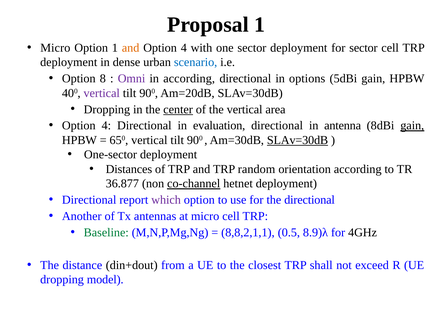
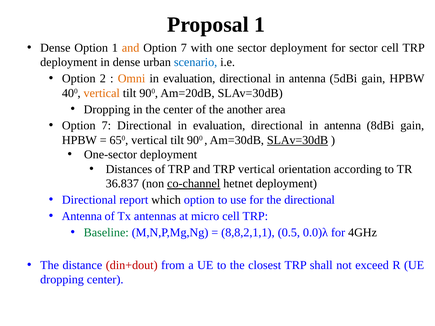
Micro: Micro -> Dense (55, 48)
4: 4 -> 7 (184, 48)
8: 8 -> 2 (103, 79)
Omni colour: purple -> orange (132, 79)
according: according -> evaluation (189, 79)
options: options -> antenna (307, 79)
vertical colour: purple -> orange (102, 93)
center underline: present -> none (178, 109)
the vertical: vertical -> another (245, 109)
4: 4 -> 7 (106, 126)
gain underline: present -> none (412, 126)
TRP random: random -> vertical (257, 169)
36.877: 36.877 -> 36.837 (122, 184)
which colour: purple -> black (166, 200)
Another: Another -> Antenna (82, 216)
8.9)λ: 8.9)λ -> 0.0)λ (315, 233)
din+dout colour: black -> red (132, 265)
dropping model: model -> center (105, 280)
